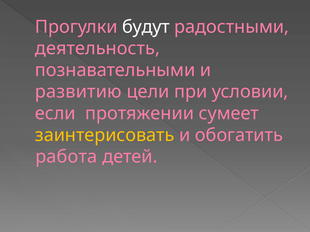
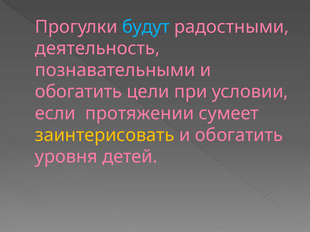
будут colour: white -> light blue (146, 27)
развитию: развитию -> обогатить (78, 92)
работа: работа -> уровня (66, 157)
